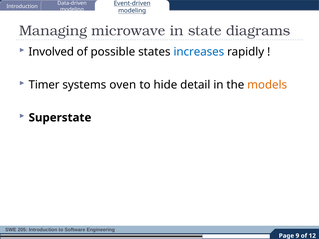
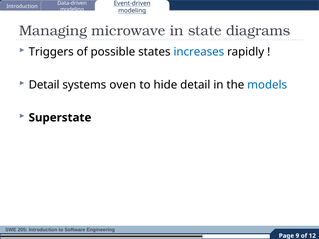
Involved: Involved -> Triggers (51, 52)
Timer: Timer -> Detail (44, 85)
models colour: orange -> blue (267, 85)
